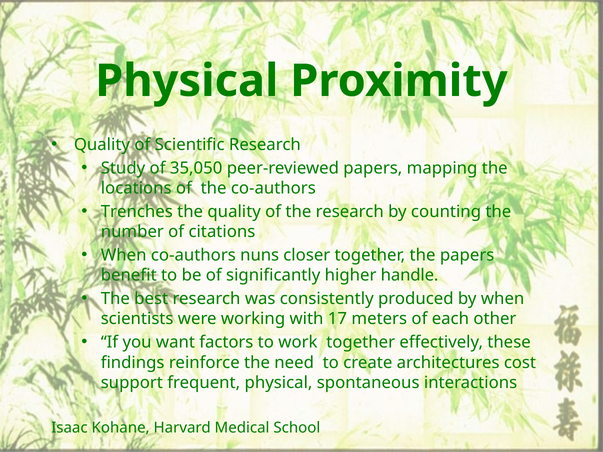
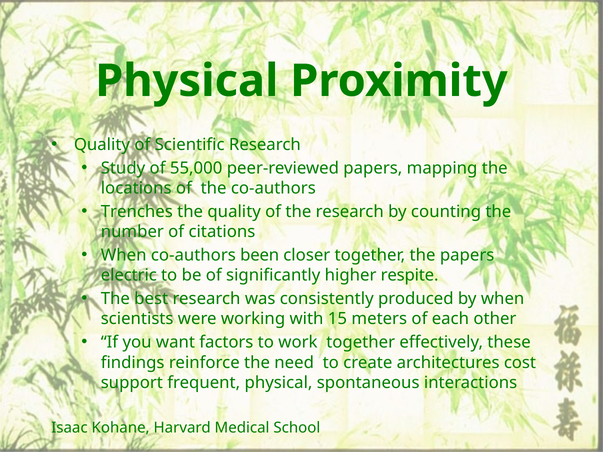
35,050: 35,050 -> 55,000 (196, 168)
nuns: nuns -> been (260, 255)
benefit: benefit -> electric (129, 276)
handle: handle -> respite (410, 276)
17: 17 -> 15 (337, 319)
